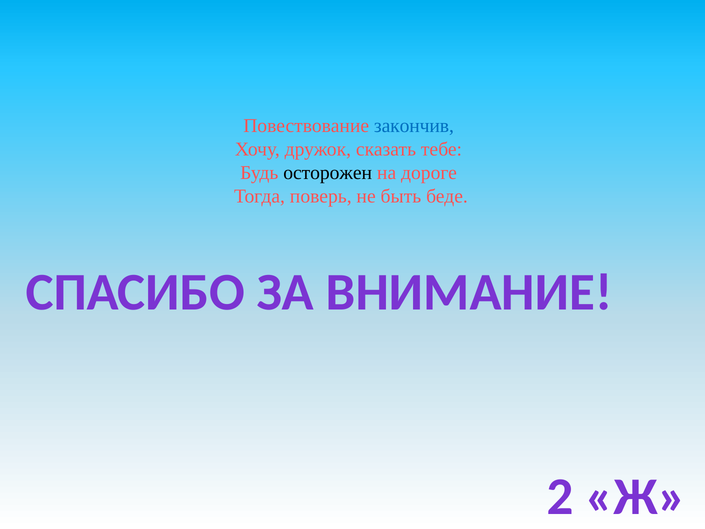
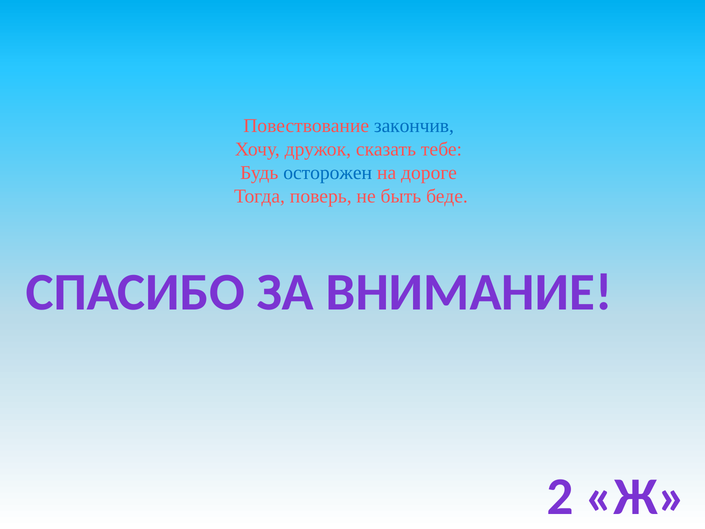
осторожен colour: black -> blue (328, 173)
